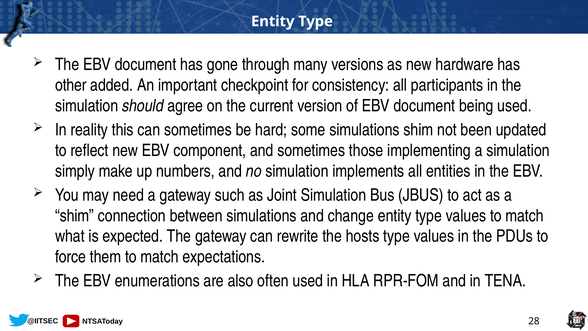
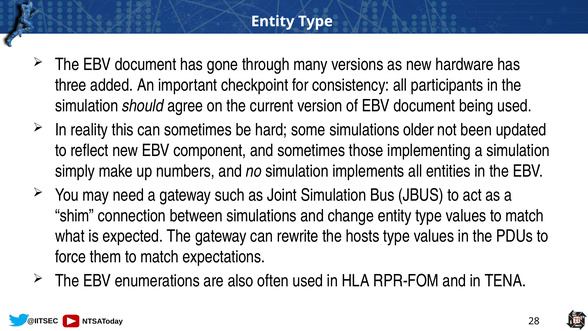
other: other -> three (71, 85)
simulations shim: shim -> older (418, 130)
